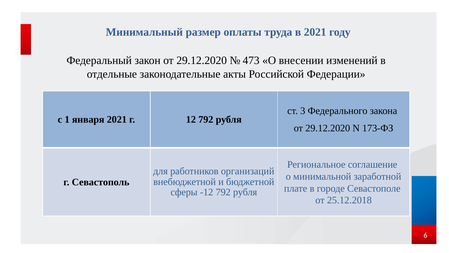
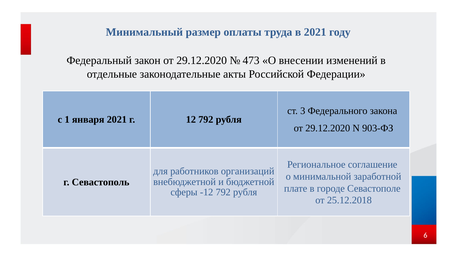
173-ФЗ: 173-ФЗ -> 903-ФЗ (378, 128)
